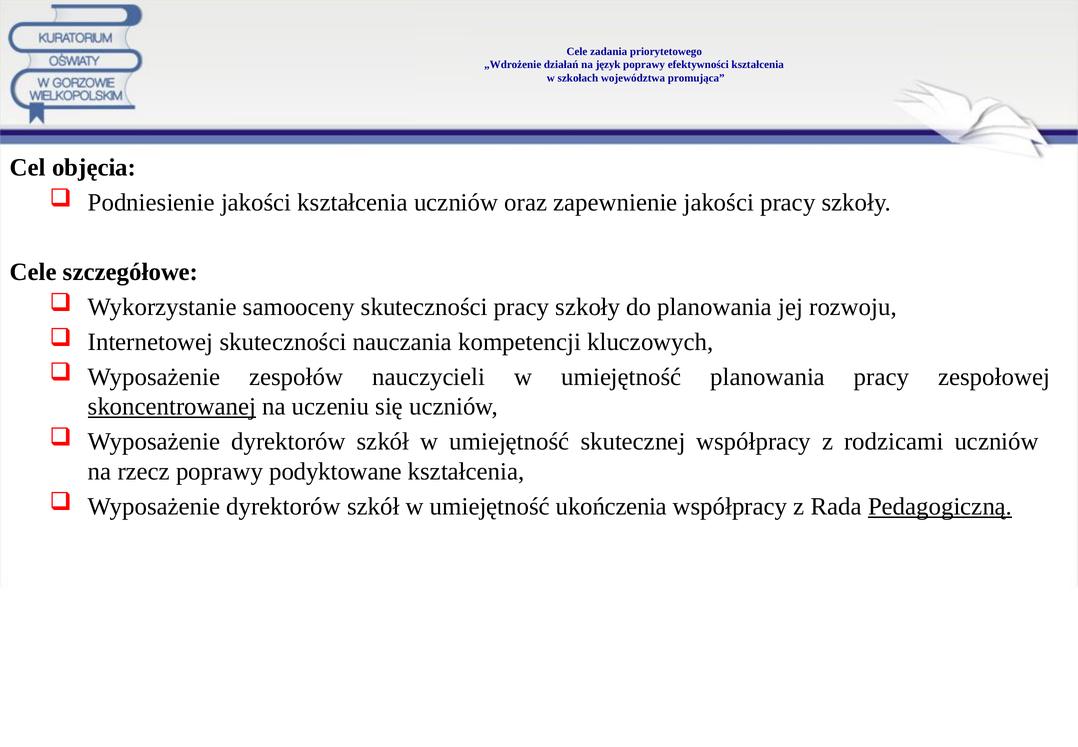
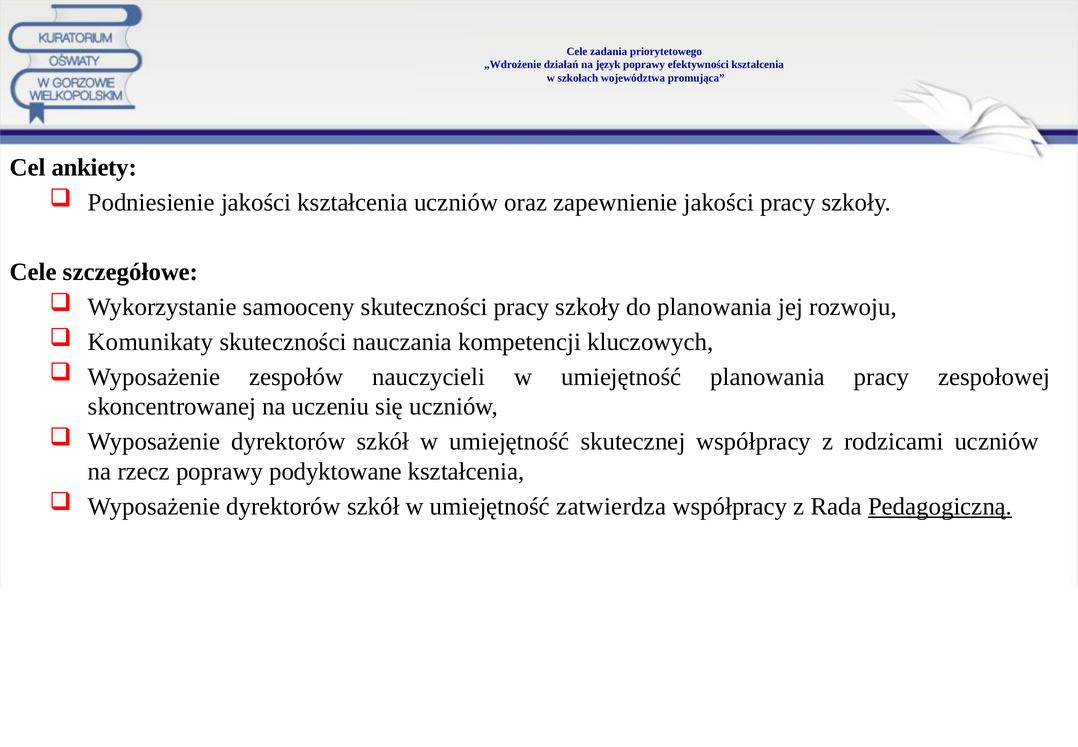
objęcia: objęcia -> ankiety (94, 168)
Internetowej: Internetowej -> Komunikaty (151, 342)
skoncentrowanej underline: present -> none (172, 406)
ukończenia: ukończenia -> zatwierdza (611, 506)
